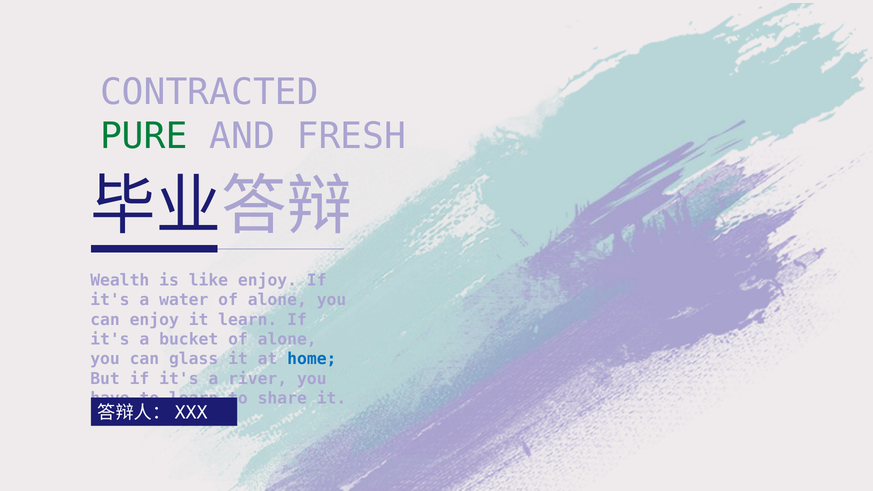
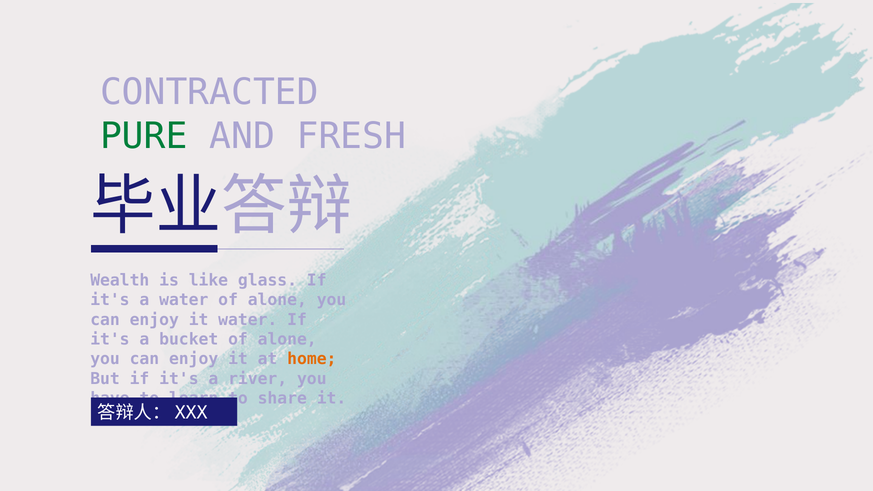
like enjoy: enjoy -> glass (268, 280)
it learn: learn -> water (248, 320)
glass: glass -> enjoy (194, 359)
home colour: blue -> orange (312, 359)
